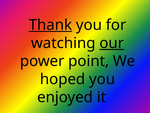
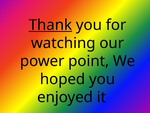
our underline: present -> none (112, 43)
